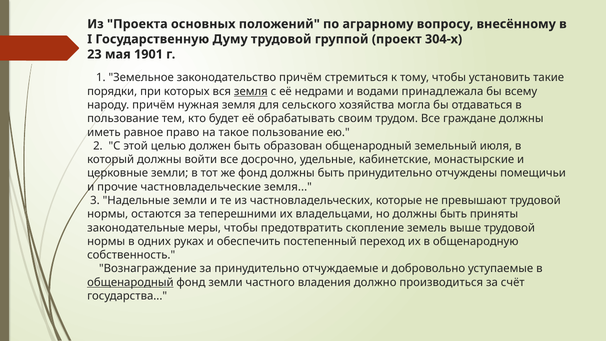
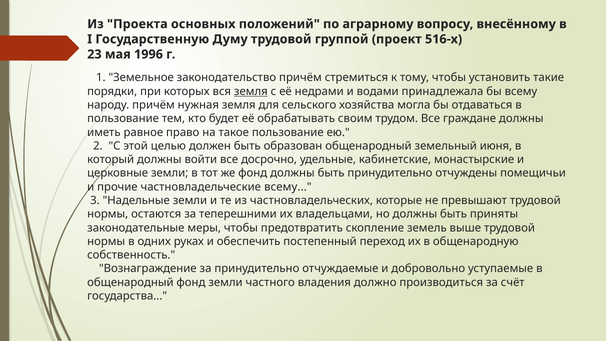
304-х: 304-х -> 516-х (444, 39)
1901: 1901 -> 1996 (148, 54)
июля: июля -> июня (496, 146)
частновладельческие земля: земля -> всему (288, 187)
общенародный underline: present -> none (130, 282)
